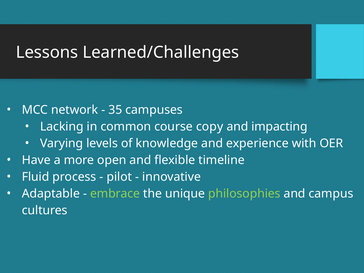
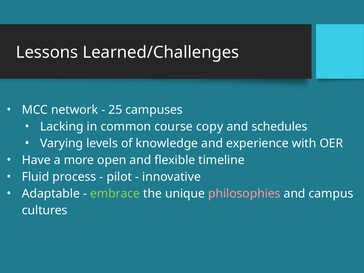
35: 35 -> 25 (115, 110)
impacting: impacting -> schedules (280, 127)
philosophies colour: light green -> pink (244, 194)
